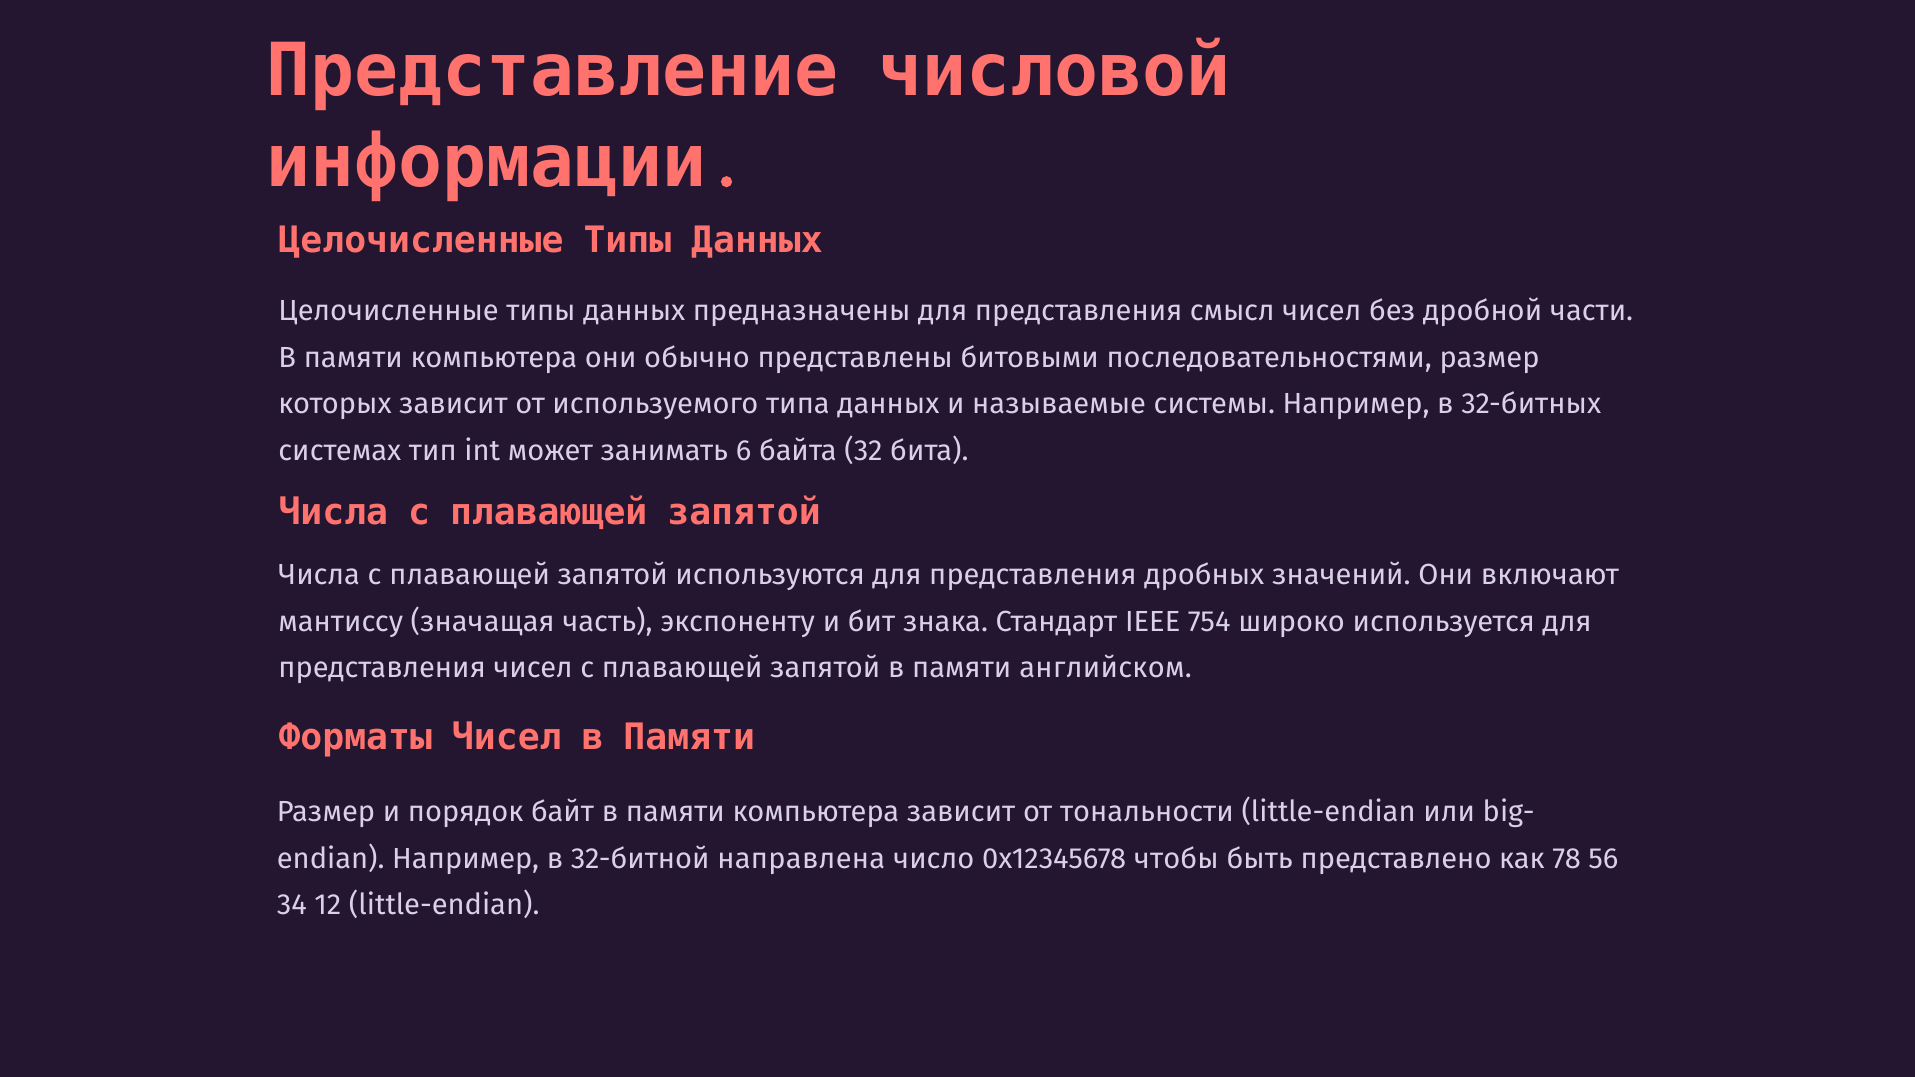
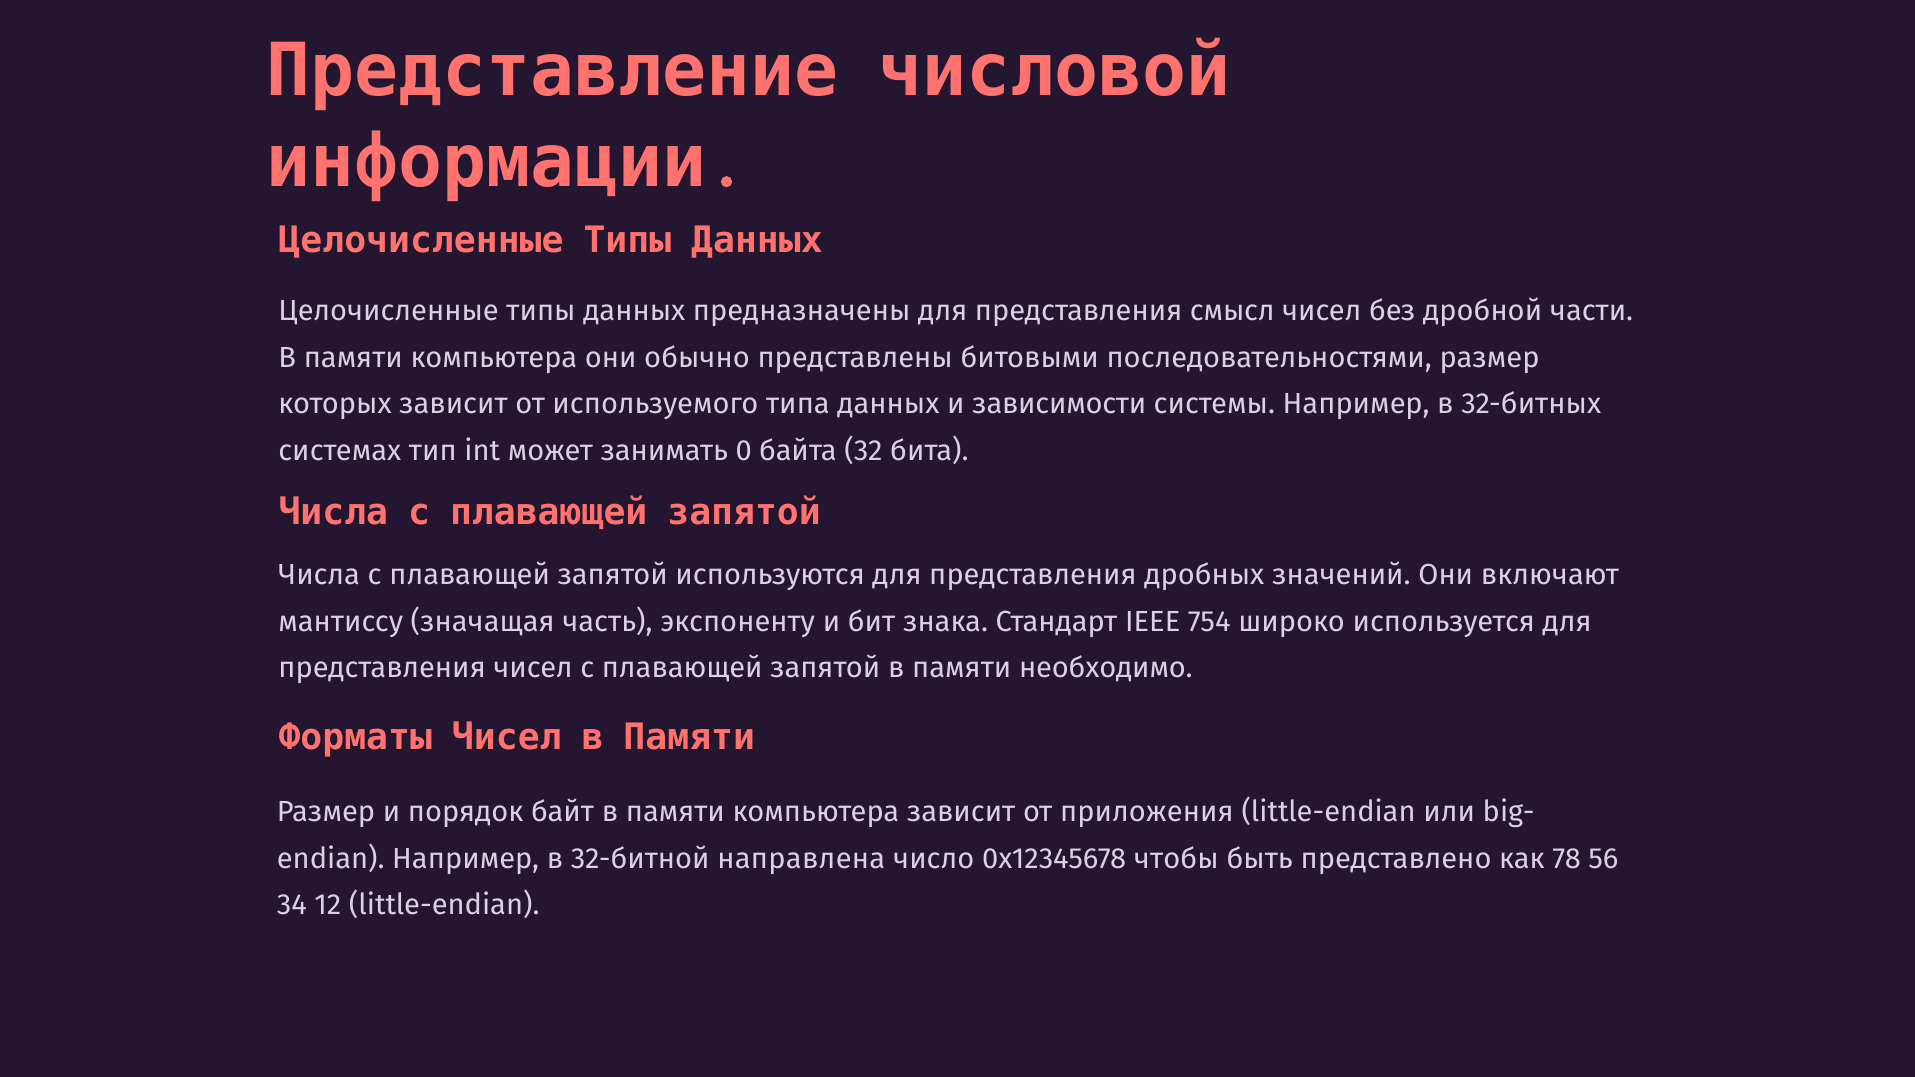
называемые: называемые -> зависимости (1059, 404)
6: 6 -> 0 (744, 451)
английском: английском -> необходимо (1106, 668)
тональности: тональности -> приложения (1147, 812)
